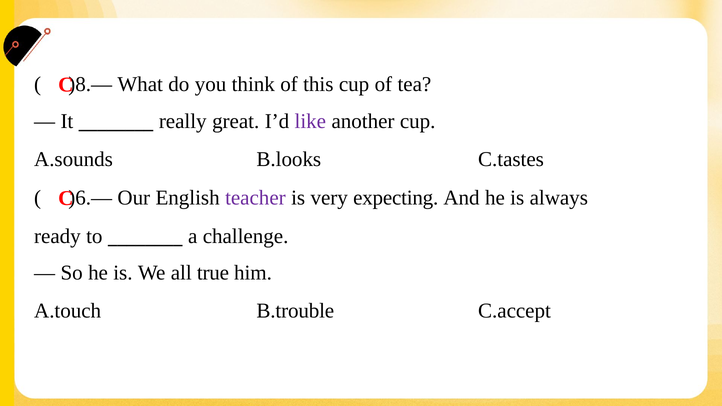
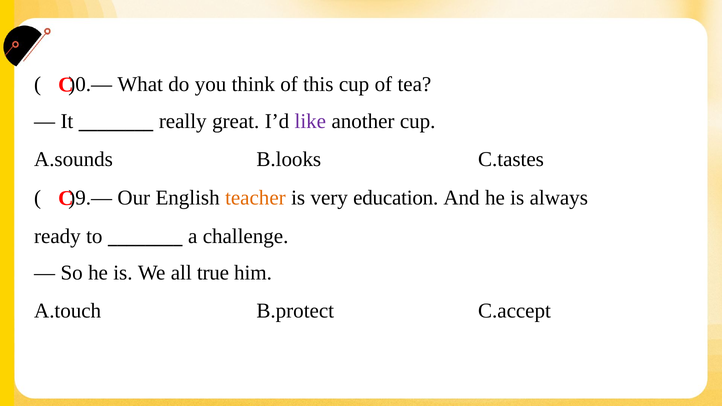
)8.—: )8.— -> )0.— (90, 85)
)6.—: )6.— -> )9.— (90, 198)
teacher colour: purple -> orange (255, 198)
expecting: expecting -> education (396, 198)
B.trouble: B.trouble -> B.protect (295, 311)
